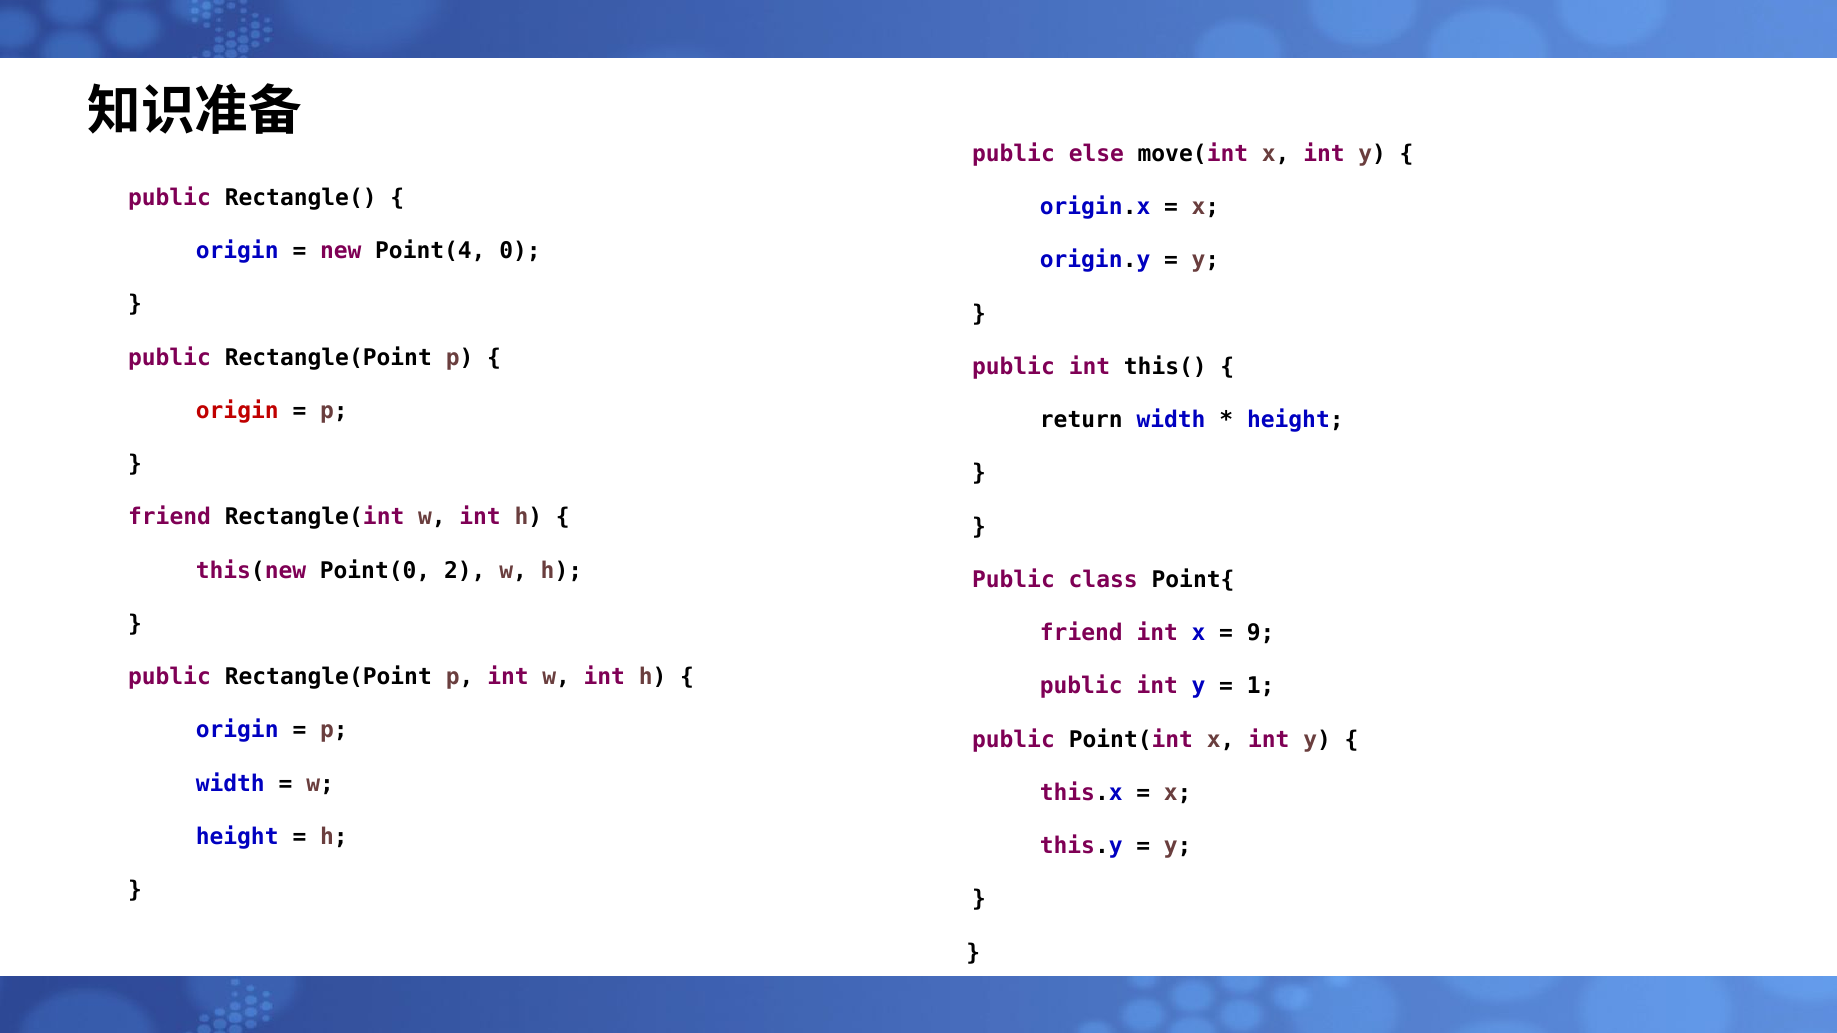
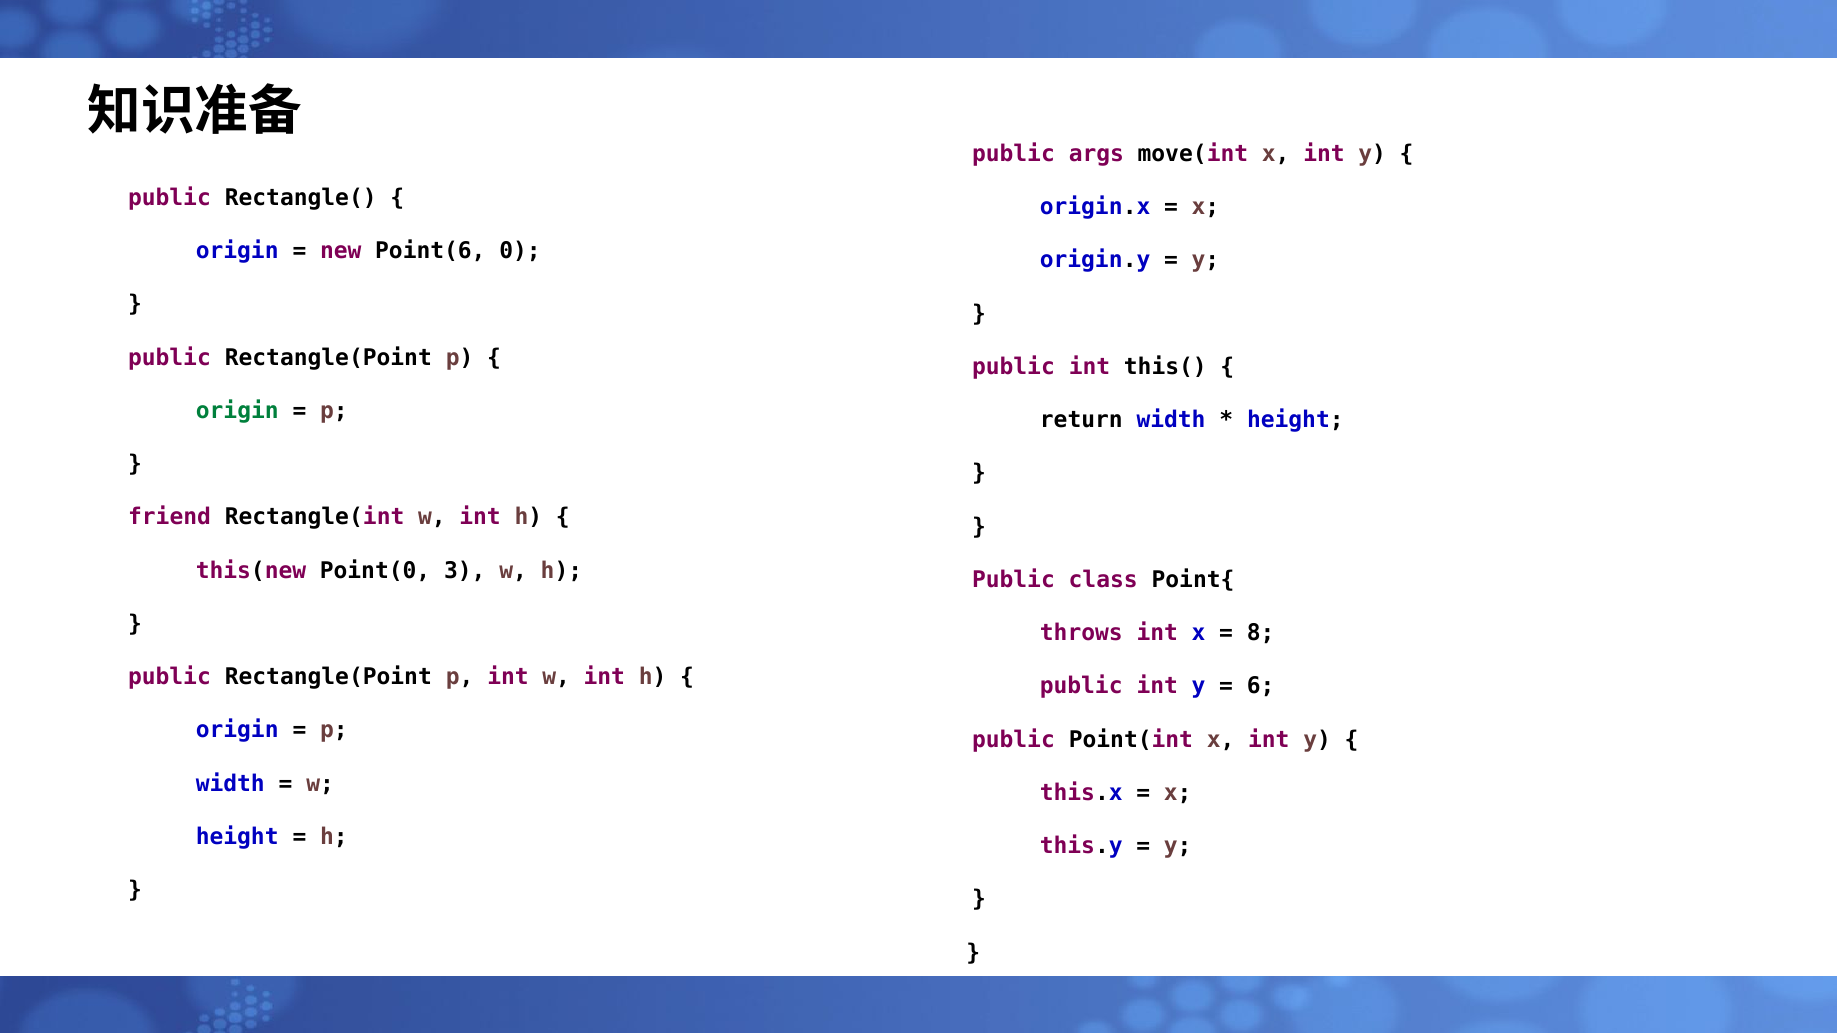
else: else -> args (1096, 154)
Point(4: Point(4 -> Point(6 (430, 251)
origin colour: red -> green (237, 411)
2: 2 -> 3 (465, 571)
friend: friend -> throws (1081, 633)
9: 9 -> 8 (1261, 633)
1: 1 -> 6 (1261, 687)
